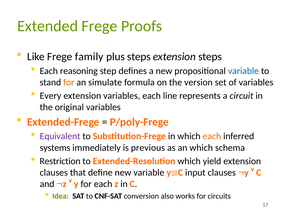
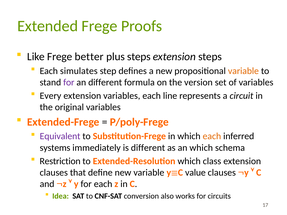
family: family -> better (89, 57)
reasoning: reasoning -> simulates (79, 71)
variable colour: blue -> orange (243, 71)
for colour: orange -> purple (69, 82)
an simulate: simulate -> different (105, 82)
is previous: previous -> different (148, 148)
yield: yield -> class (212, 161)
input: input -> value (195, 173)
